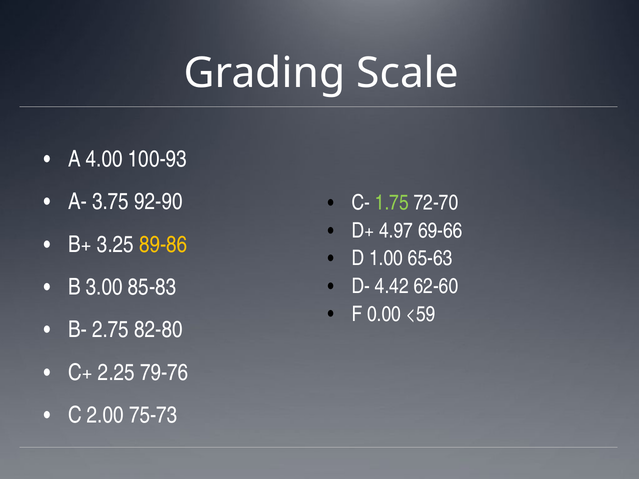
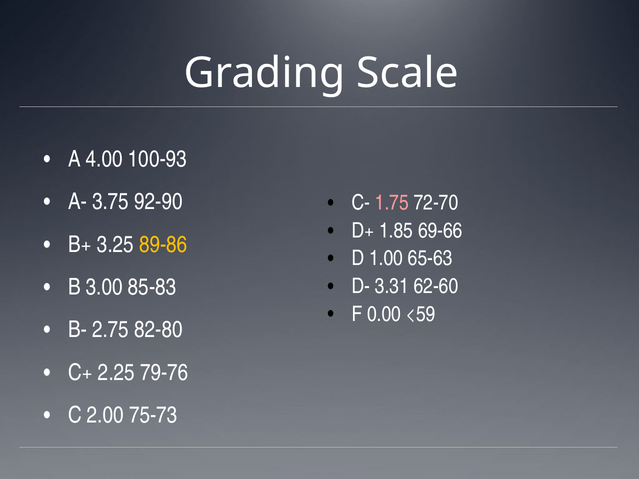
1.75 colour: light green -> pink (392, 203)
4.97: 4.97 -> 1.85 (396, 231)
4.42: 4.42 -> 3.31 (392, 286)
